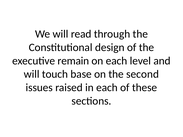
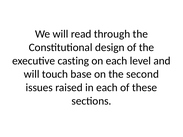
remain: remain -> casting (73, 61)
